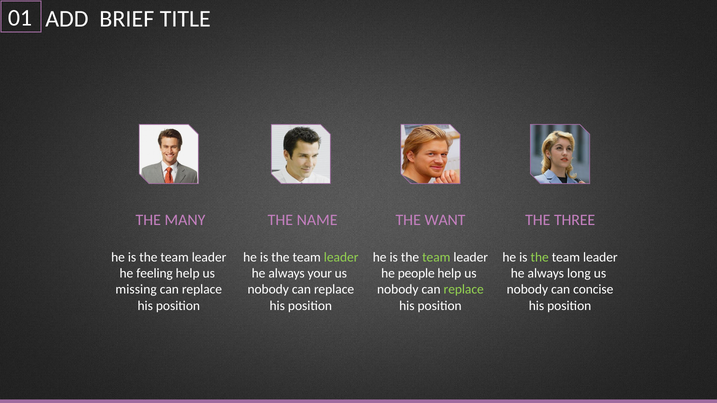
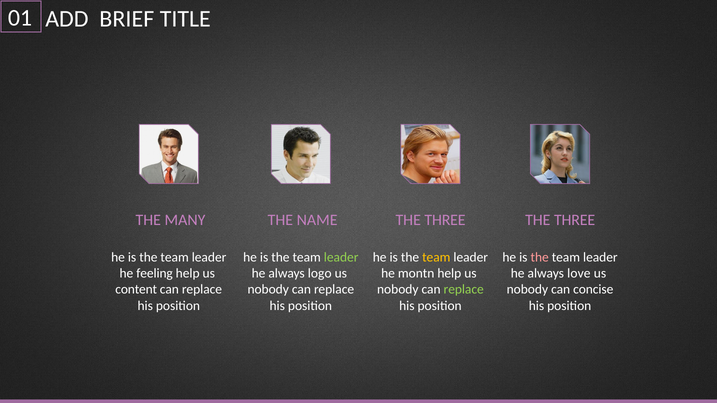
NAME THE WANT: WANT -> THREE (445, 220)
team colour: light green -> yellow (436, 257)
the colour: light green -> pink (540, 257)
your: your -> logo (320, 274)
people: people -> montn (416, 274)
long: long -> love (579, 274)
missing: missing -> content (136, 290)
